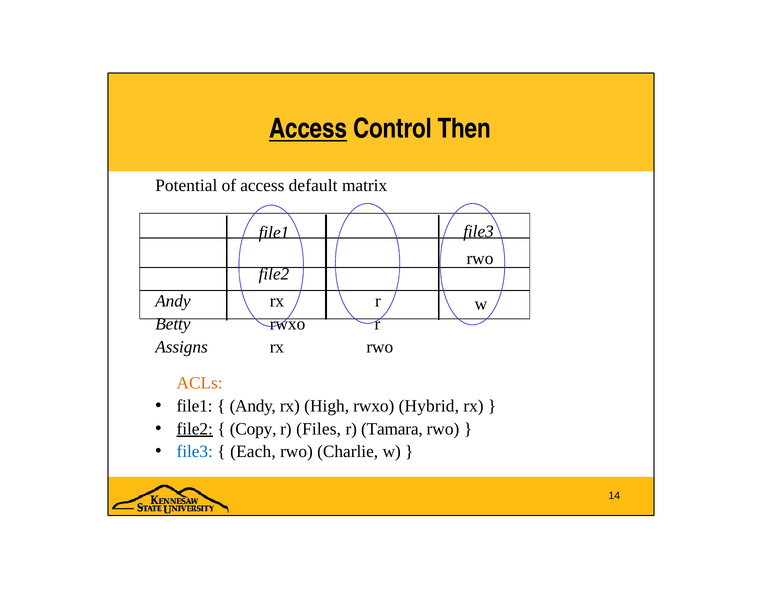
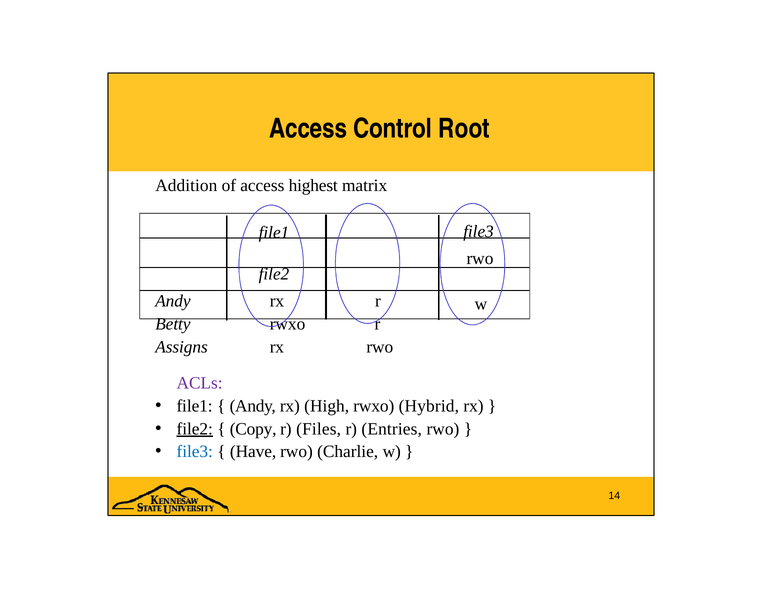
Access underline: present -> none (308, 129)
Then: Then -> Root (464, 129)
Potential: Potential -> Addition (186, 186)
default: default -> highest (313, 186)
ACLs colour: orange -> purple (200, 383)
Tamara: Tamara -> Entries (392, 429)
Each: Each -> Have (253, 452)
